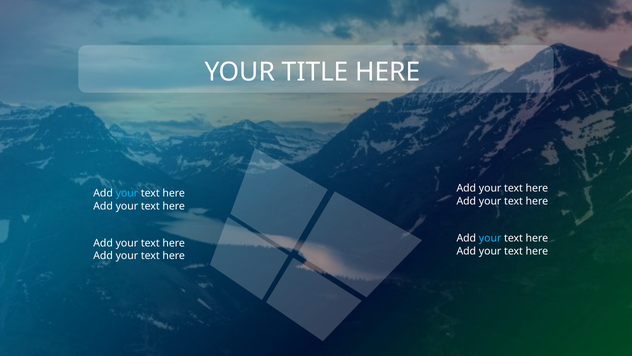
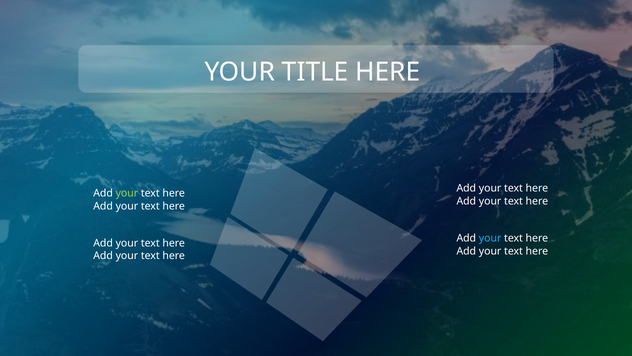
your colour: light blue -> light green (127, 193)
